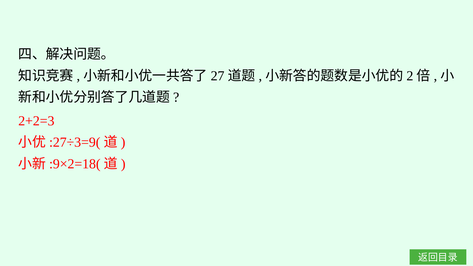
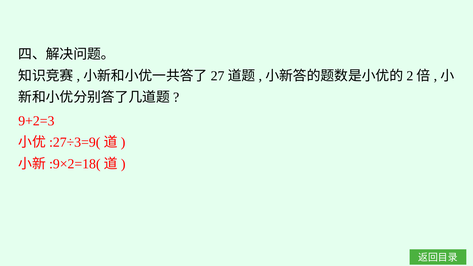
2+2=3: 2+2=3 -> 9+2=3 (36, 121)
